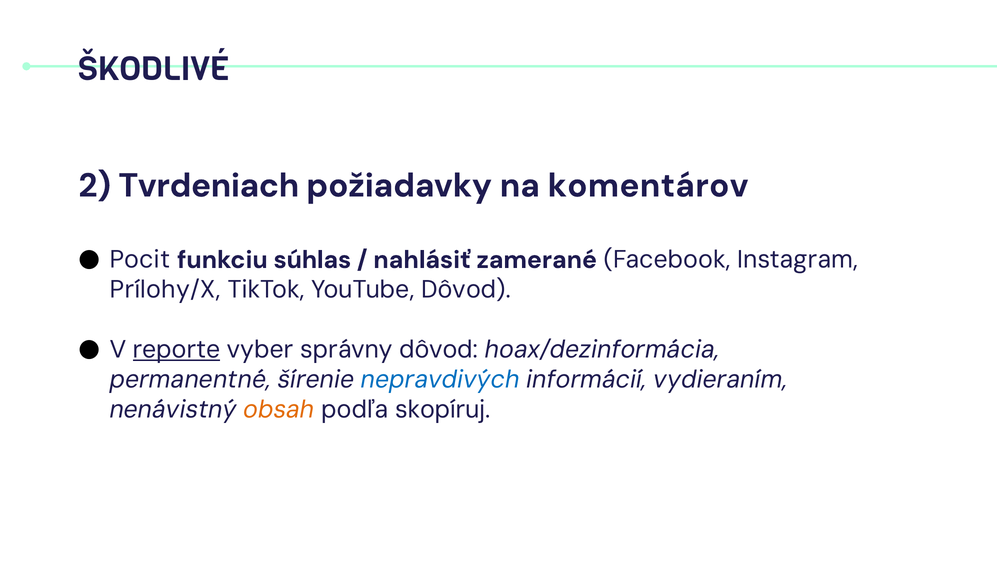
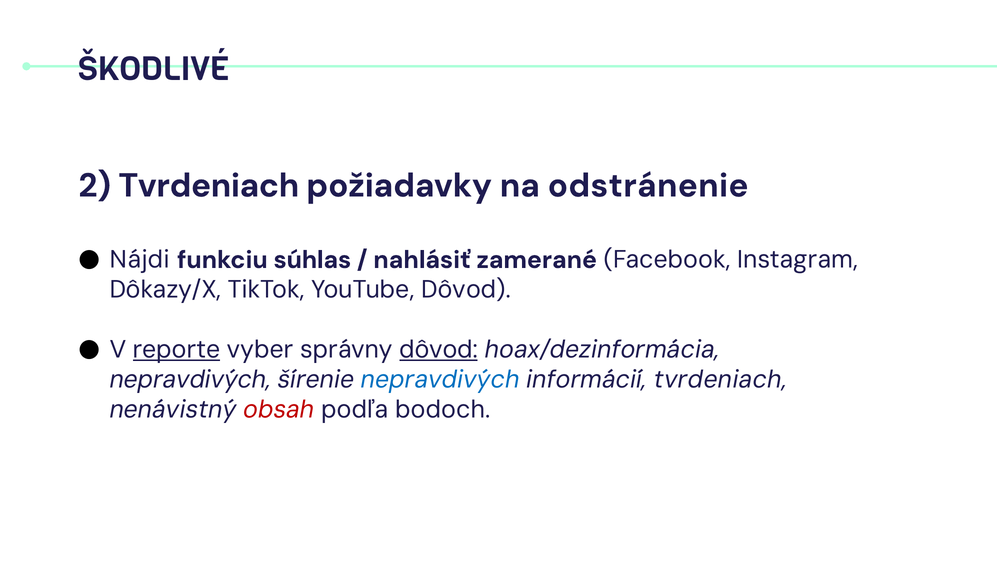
komentárov: komentárov -> odstránenie (648, 185)
Pocit: Pocit -> Nájdi (140, 260)
Prílohy/X: Prílohy/X -> Dôkazy/X (165, 290)
dôvod underline: none -> present (439, 349)
permanentné: permanentné -> nepravdivých (190, 379)
informácií vydieraním: vydieraním -> tvrdeniach (720, 379)
obsah colour: orange -> red (279, 409)
skopíruj: skopíruj -> bodoch (443, 409)
